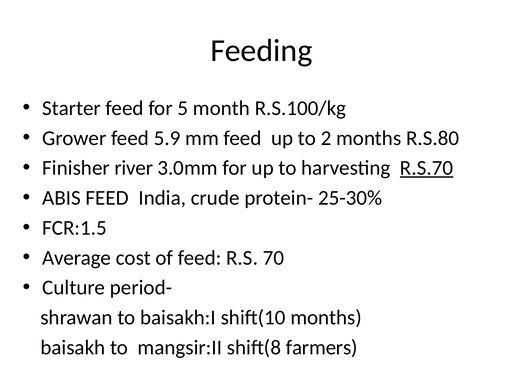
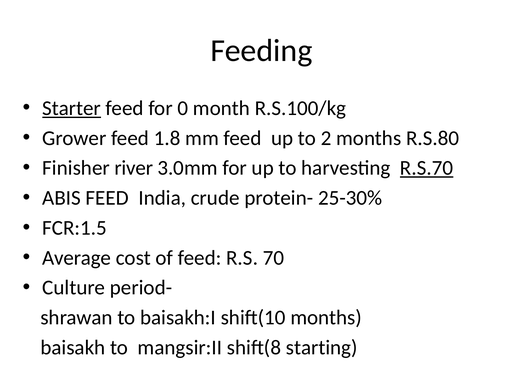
Starter underline: none -> present (72, 108)
5: 5 -> 0 (183, 108)
5.9: 5.9 -> 1.8 (167, 138)
farmers: farmers -> starting (322, 348)
